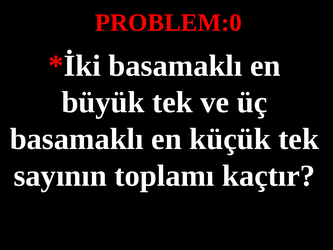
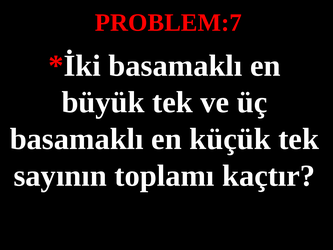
PROBLEM:0: PROBLEM:0 -> PROBLEM:7 (168, 23)
